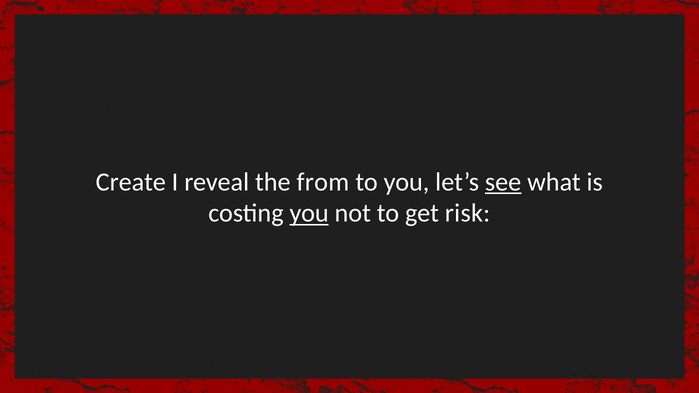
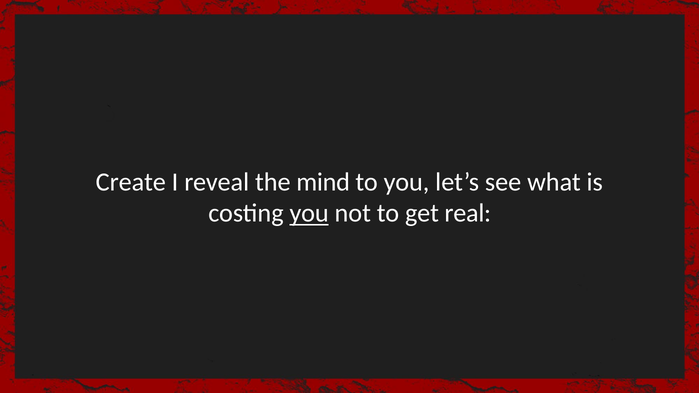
from: from -> mind (323, 182)
see underline: present -> none (503, 182)
risk: risk -> real (468, 213)
